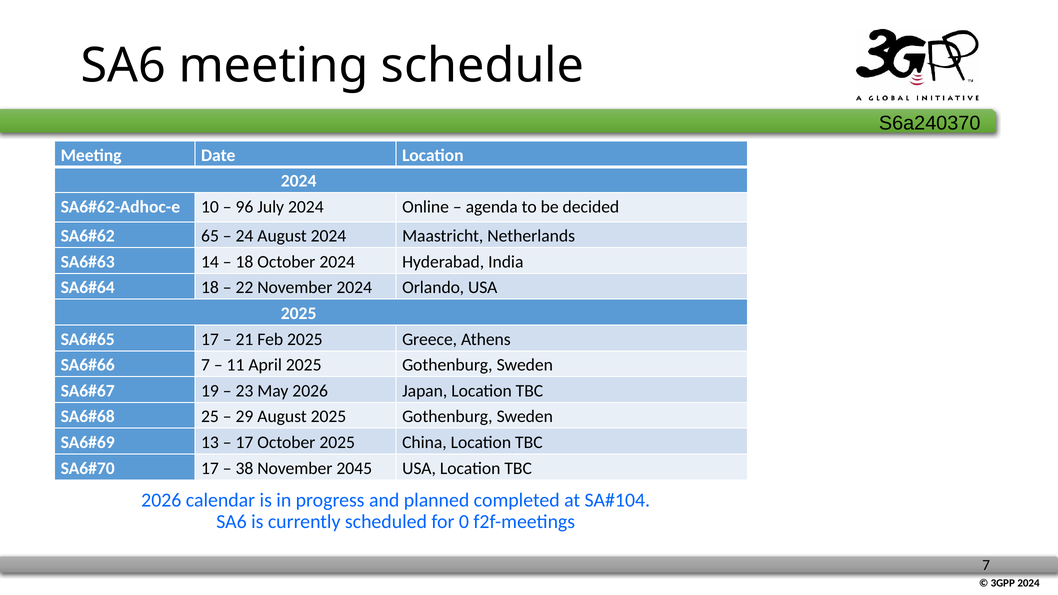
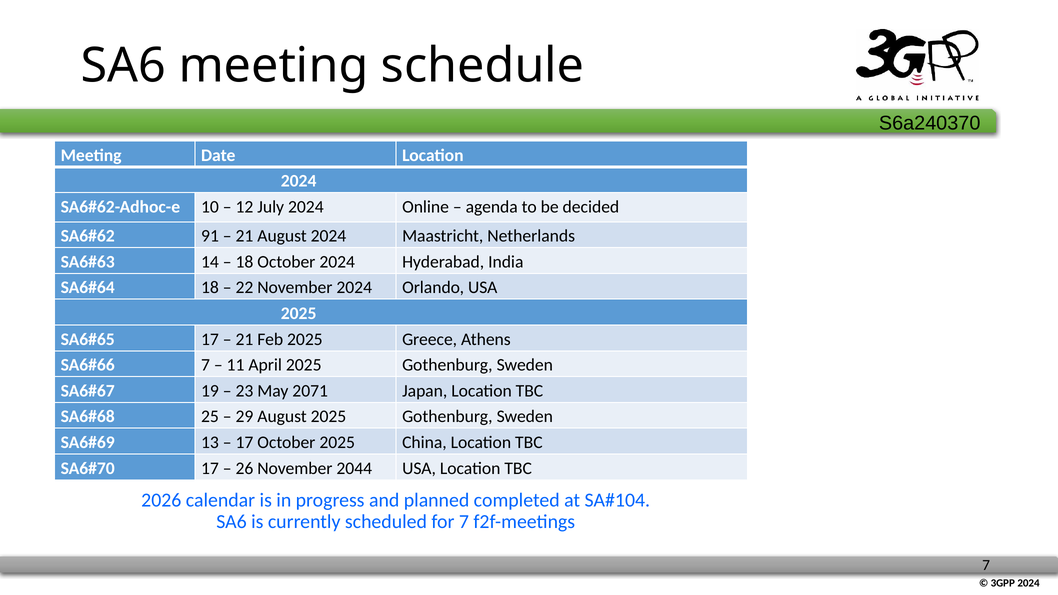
96: 96 -> 12 (244, 207)
65: 65 -> 91 (210, 236)
24: 24 -> 21 (244, 236)
May 2026: 2026 -> 2071 (310, 391)
38: 38 -> 26 (244, 468)
2045: 2045 -> 2044 (354, 468)
for 0: 0 -> 7 (464, 522)
